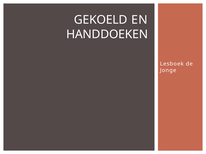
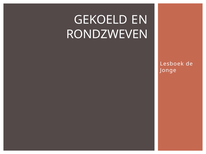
HANDDOEKEN: HANDDOEKEN -> RONDZWEVEN (107, 34)
